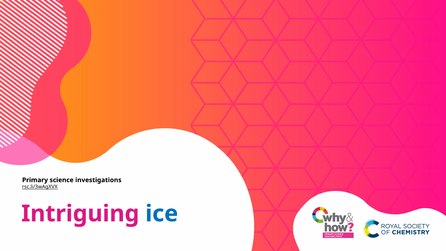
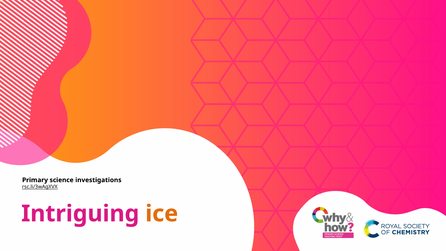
ice colour: blue -> orange (162, 214)
